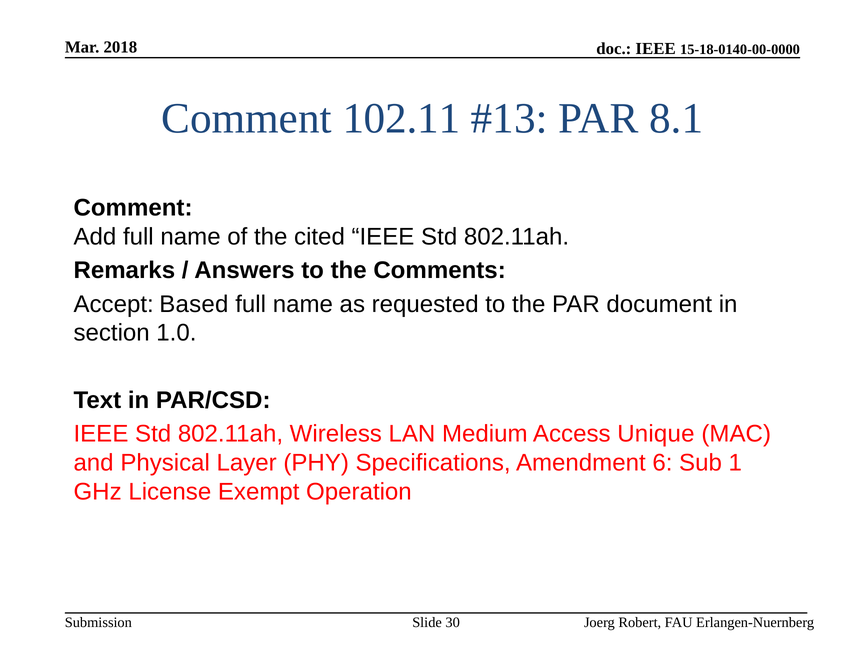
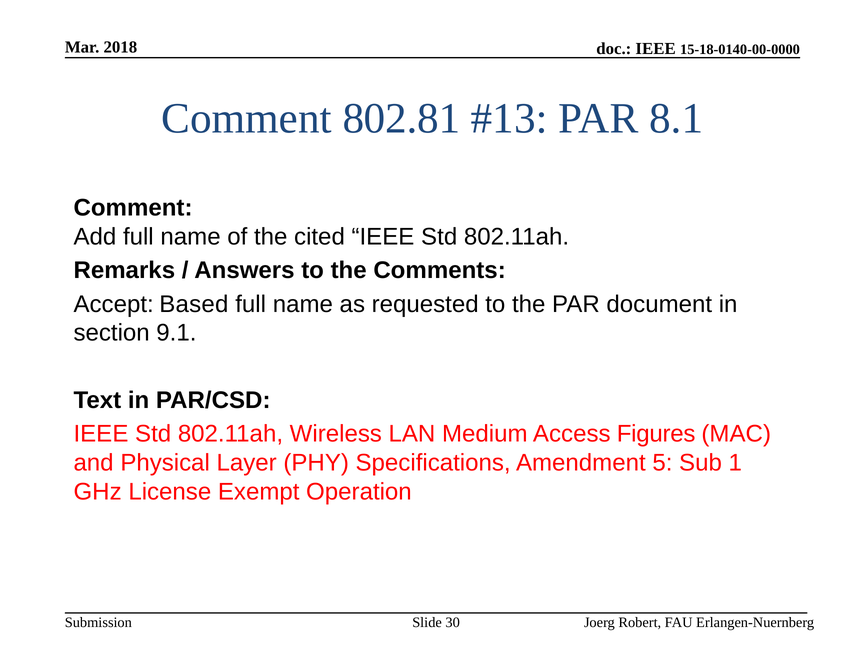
102.11: 102.11 -> 802.81 (401, 118)
1.0: 1.0 -> 9.1 (176, 333)
Unique: Unique -> Figures (656, 434)
6: 6 -> 5 (662, 463)
